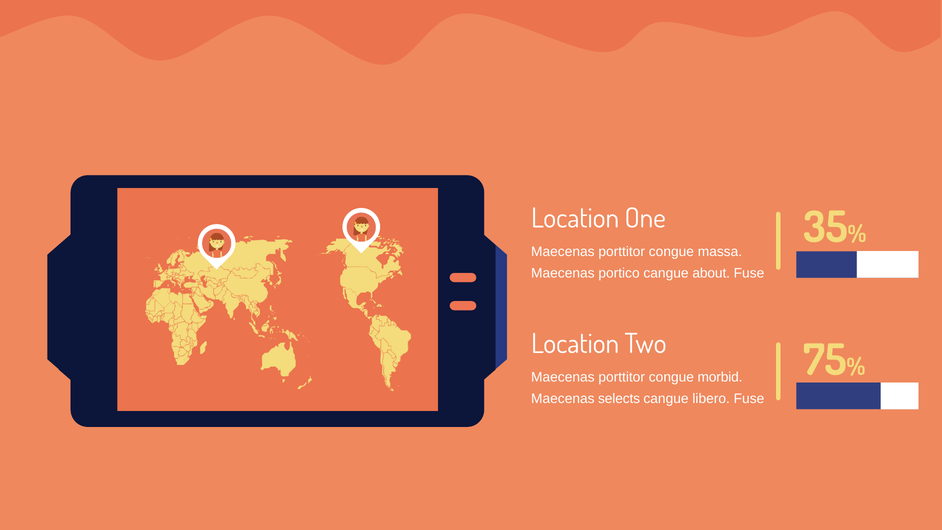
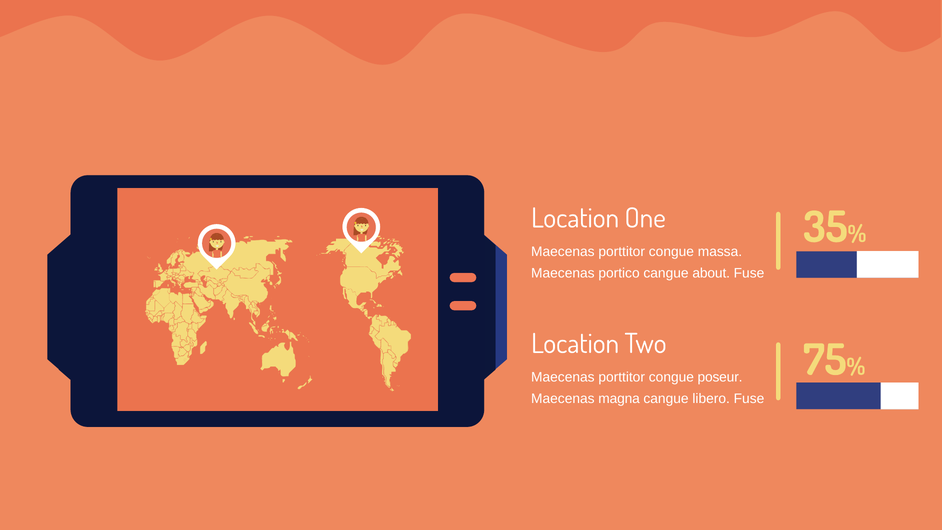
morbid: morbid -> poseur (720, 377)
selects: selects -> magna (619, 399)
